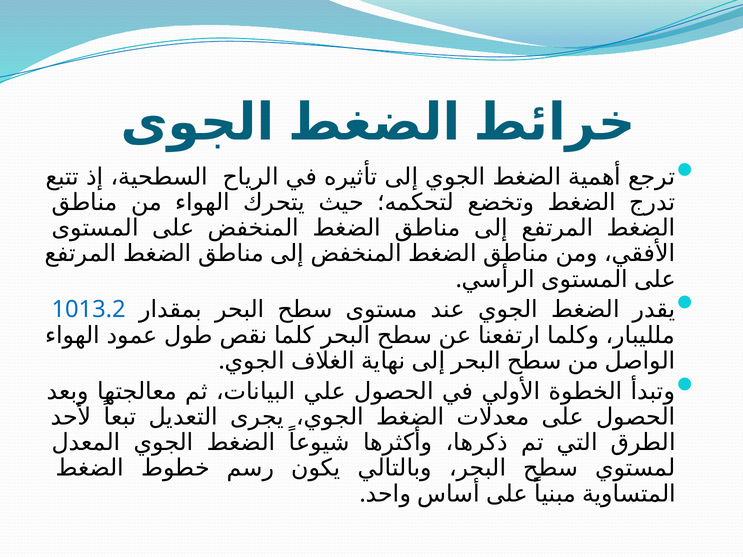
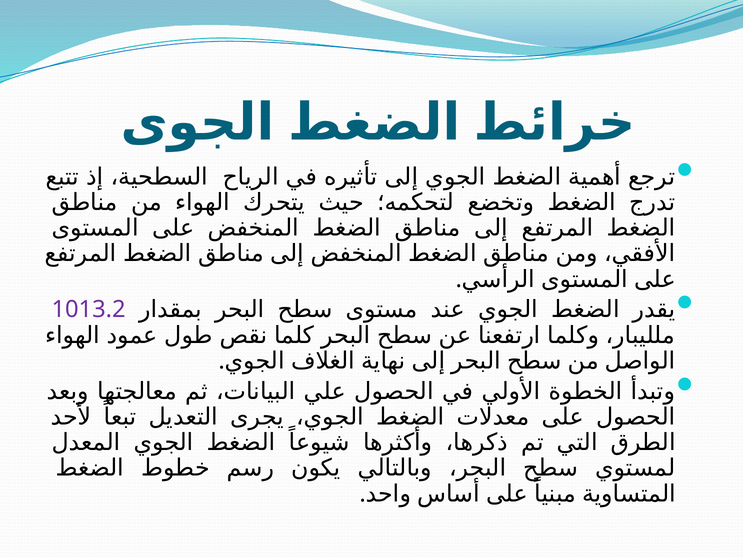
1013.2 colour: blue -> purple (89, 310)
